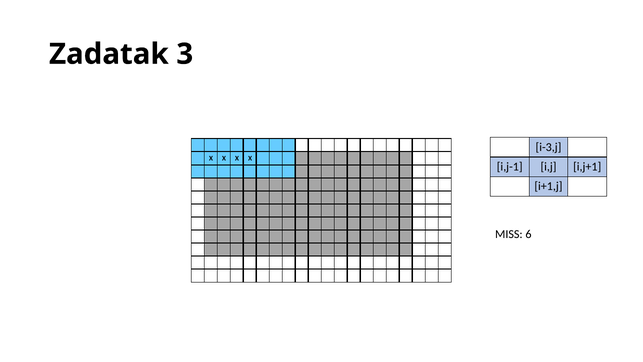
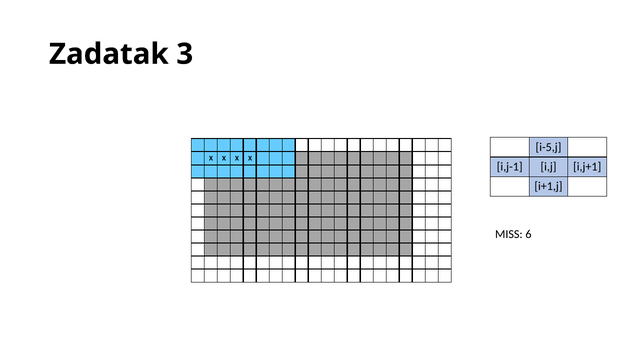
i-3,j: i-3,j -> i-5,j (548, 147)
